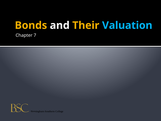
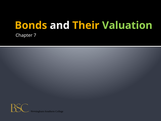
Valuation colour: light blue -> light green (127, 25)
